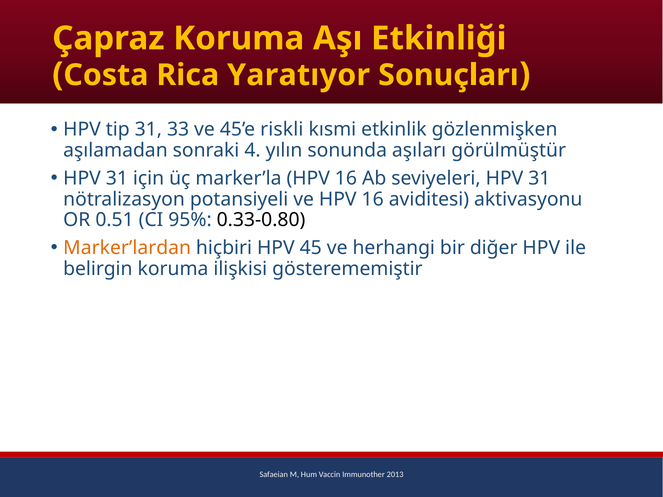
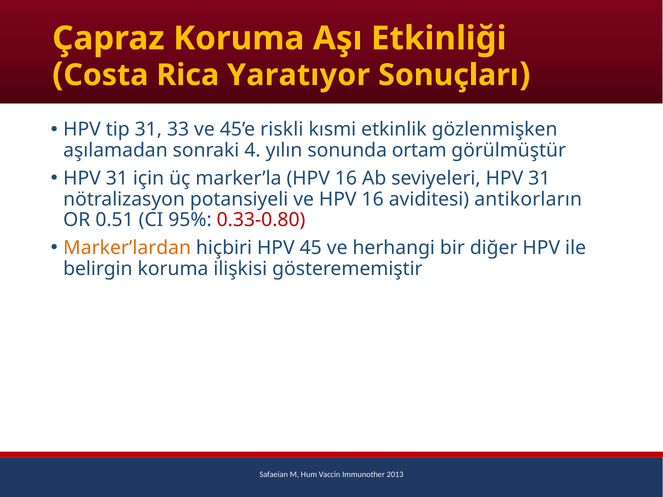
aşıları: aşıları -> ortam (419, 151)
aktivasyonu: aktivasyonu -> antikorların (528, 199)
0.33-0.80 colour: black -> red (261, 220)
